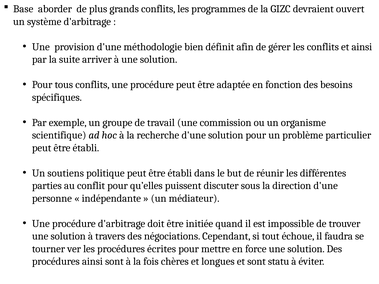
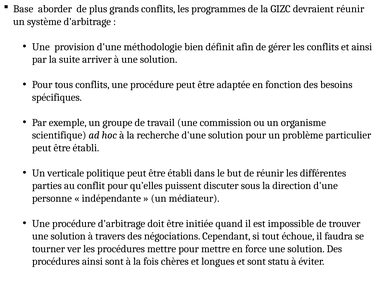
devraient ouvert: ouvert -> réunir (350, 9)
soutiens: soutiens -> verticale (66, 173)
procédures écrites: écrites -> mettre (162, 249)
